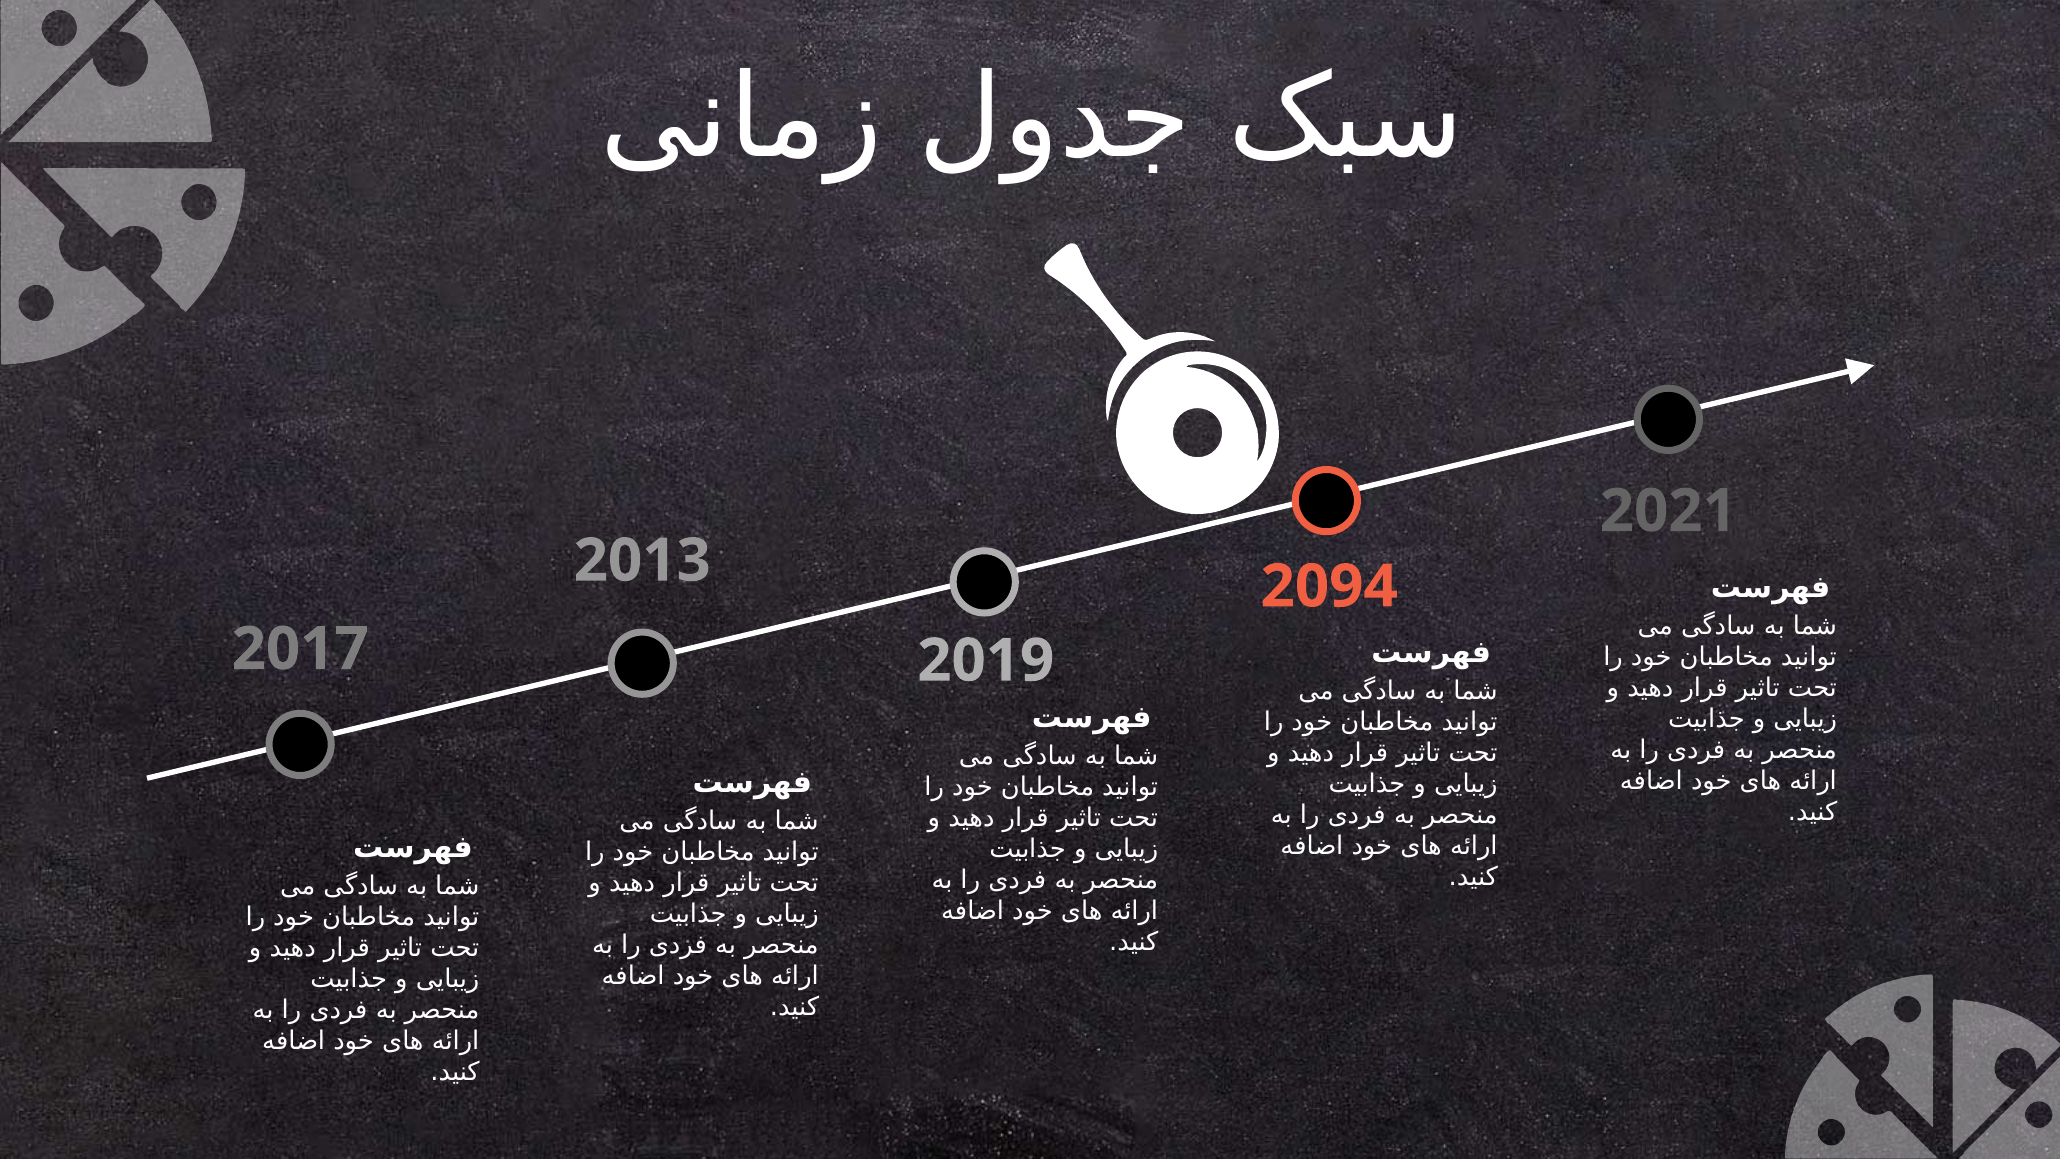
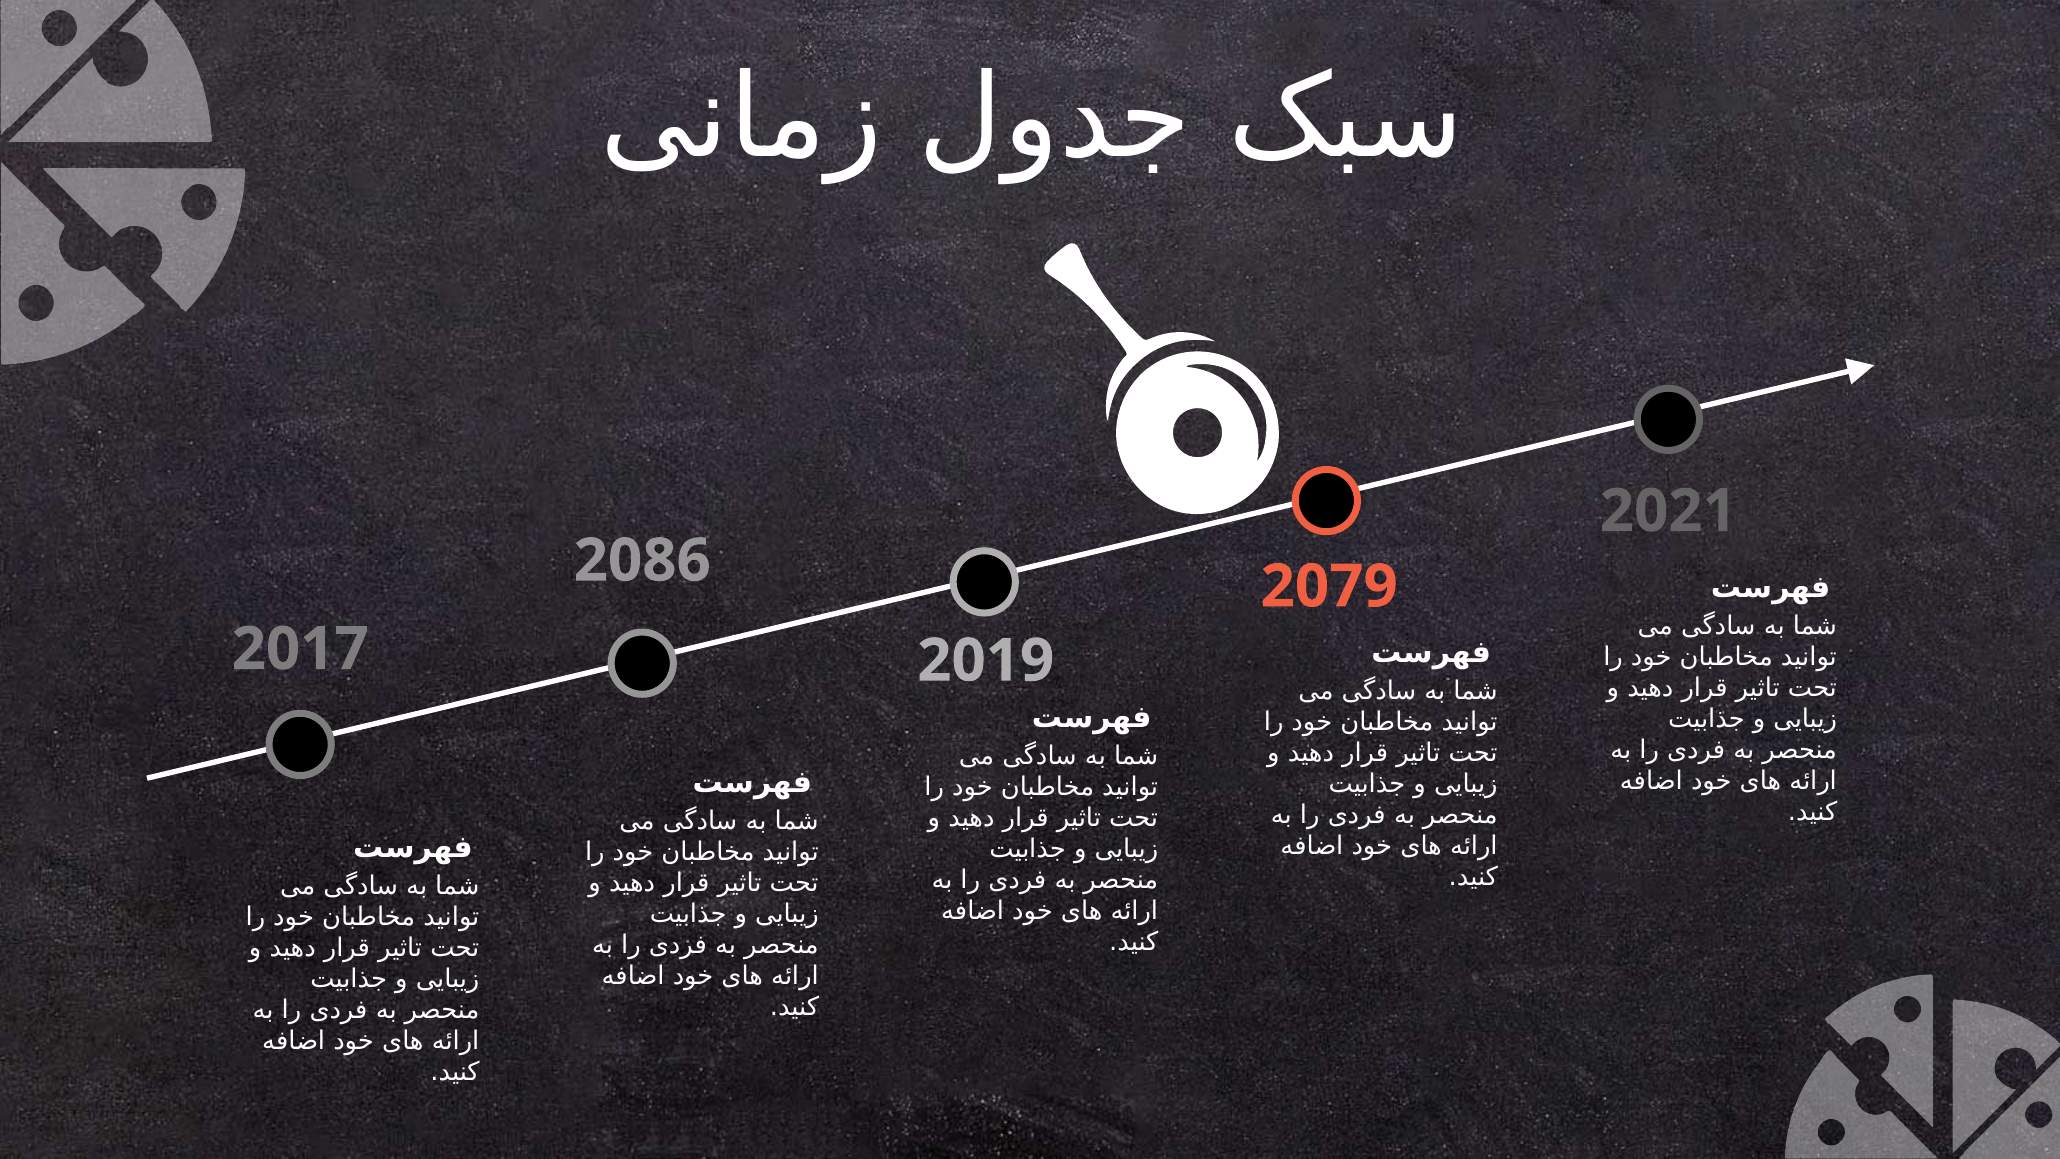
2013: 2013 -> 2086 (642, 561)
2094: 2094 -> 2079 (1329, 586)
